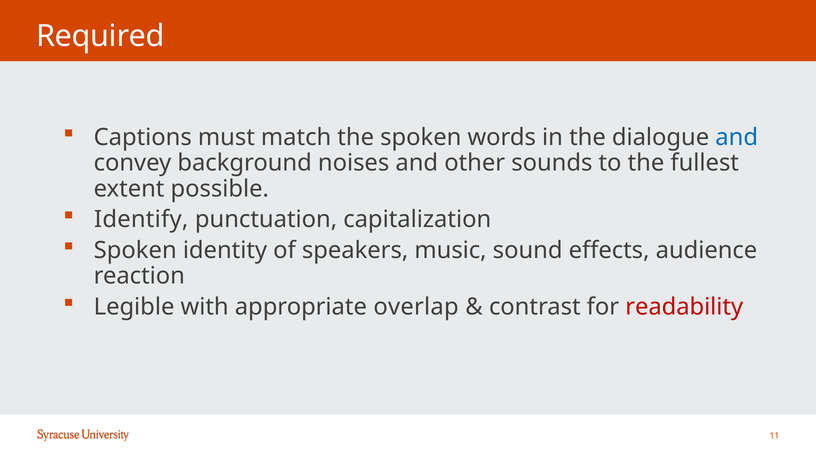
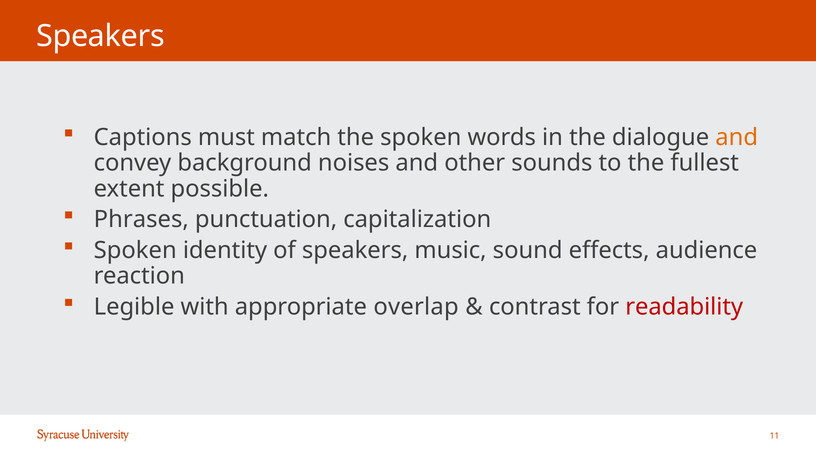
Required: Required -> Speakers (100, 36)
and colour: blue -> orange (737, 137)
Identify: Identify -> Phrases (141, 220)
